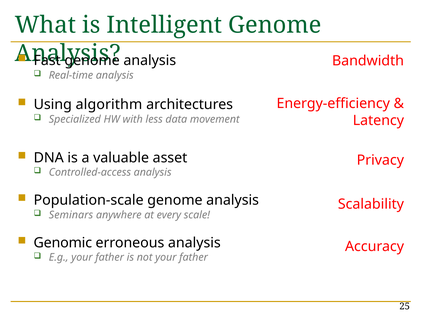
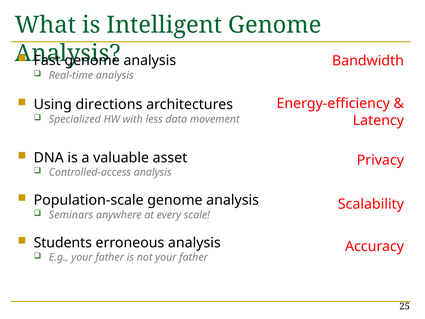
algorithm: algorithm -> directions (109, 104)
Genomic: Genomic -> Students (63, 243)
